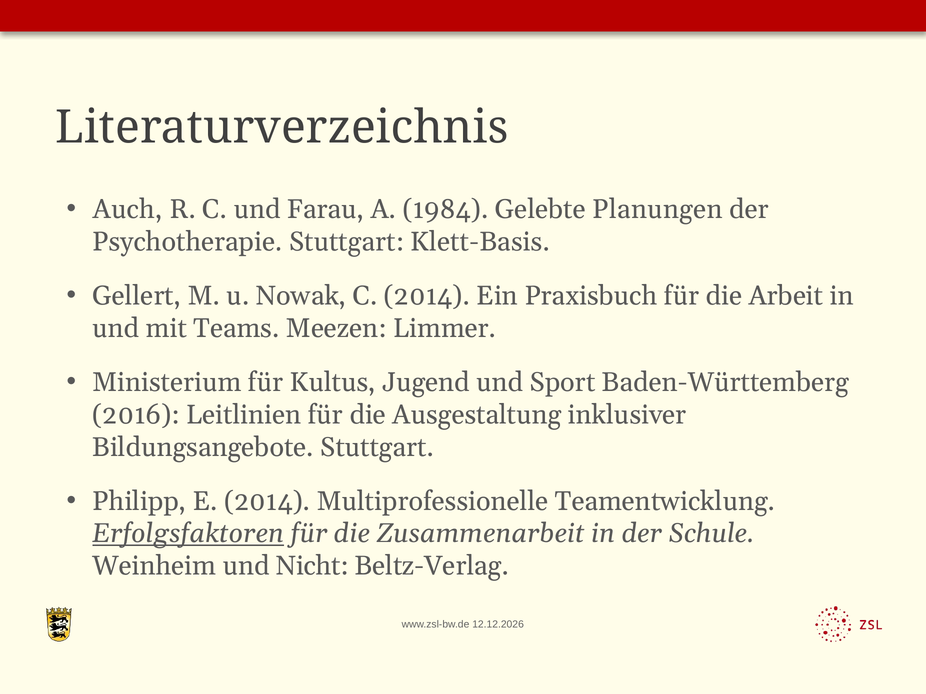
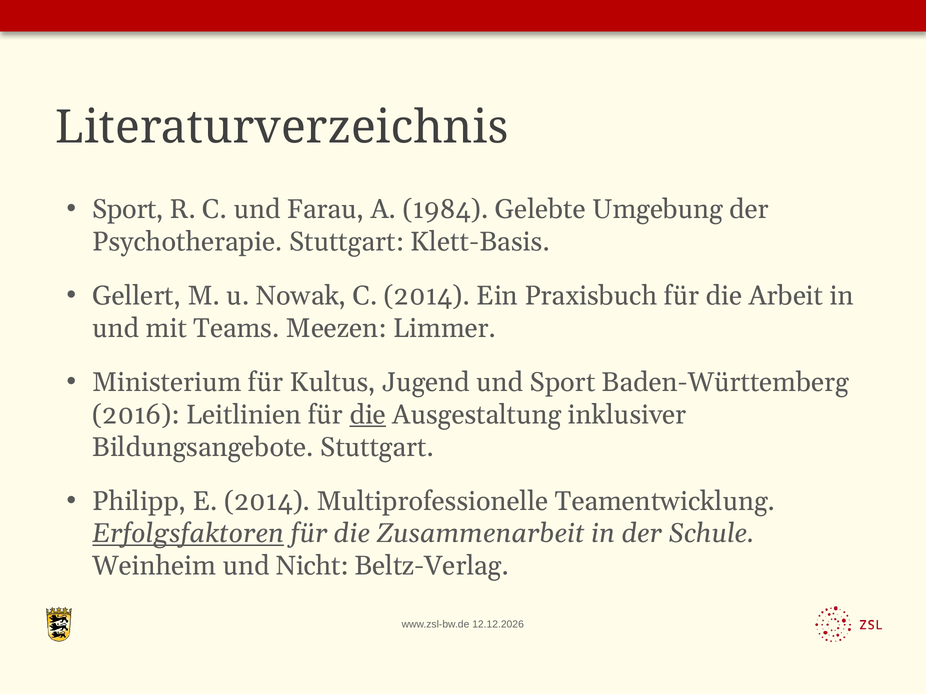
Auch: Auch -> Sport (128, 210)
Planungen: Planungen -> Umgebung (658, 210)
die underline: none -> present (368, 415)
